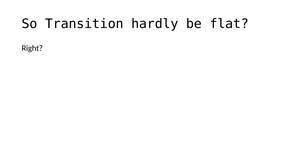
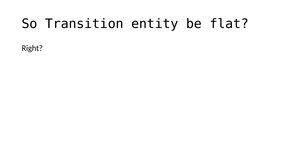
hardly: hardly -> entity (155, 24)
